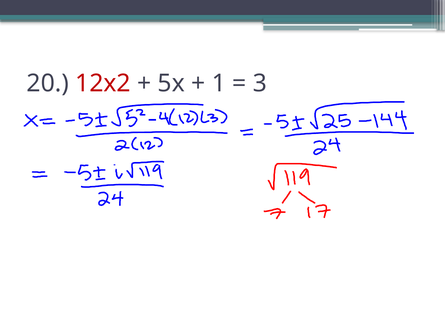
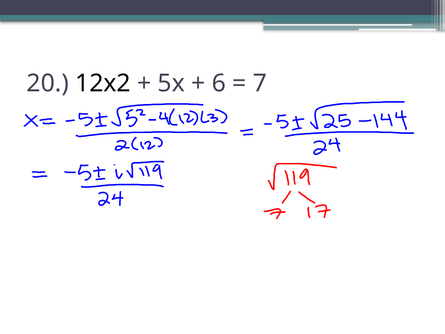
12x2 colour: red -> black (103, 83)
1: 1 -> 6 (219, 83)
3: 3 -> 7 (260, 83)
